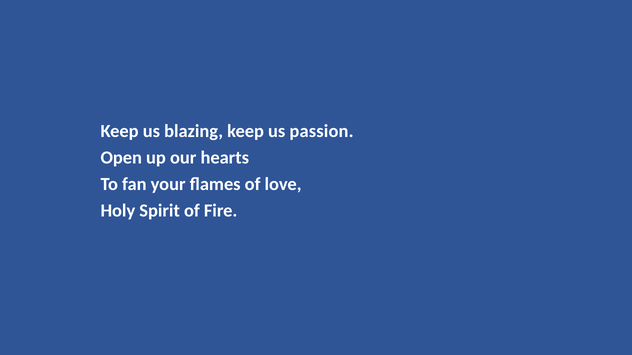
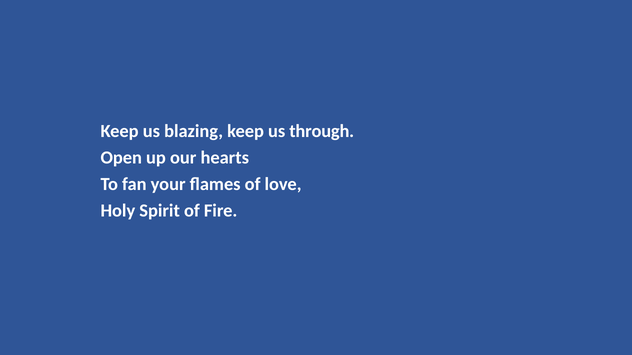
passion: passion -> through (322, 131)
